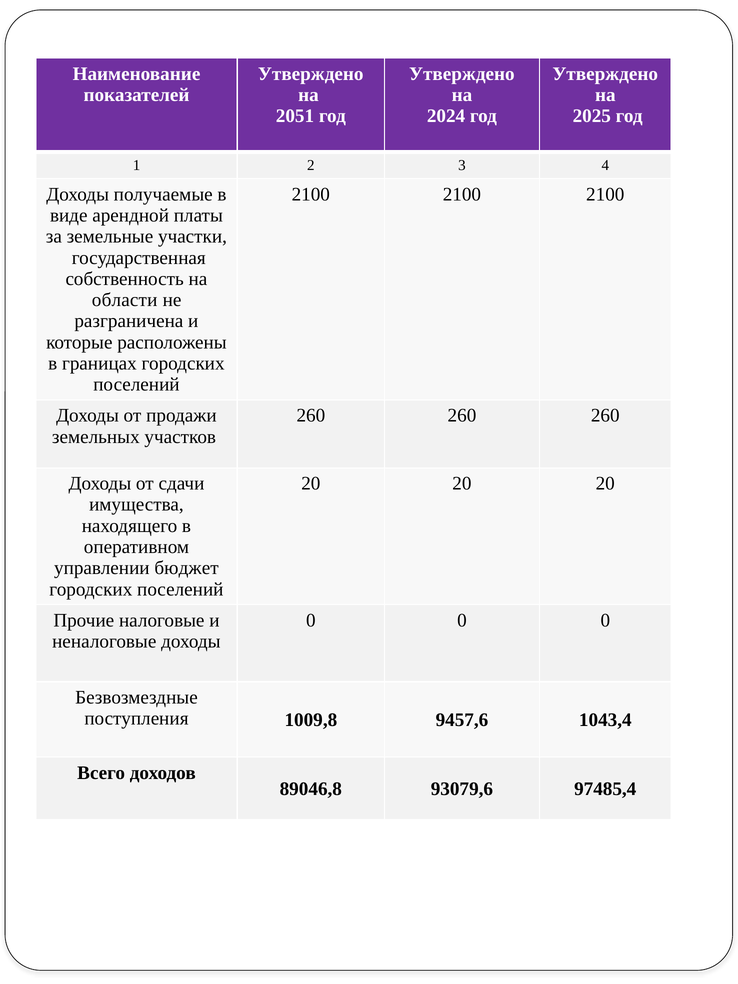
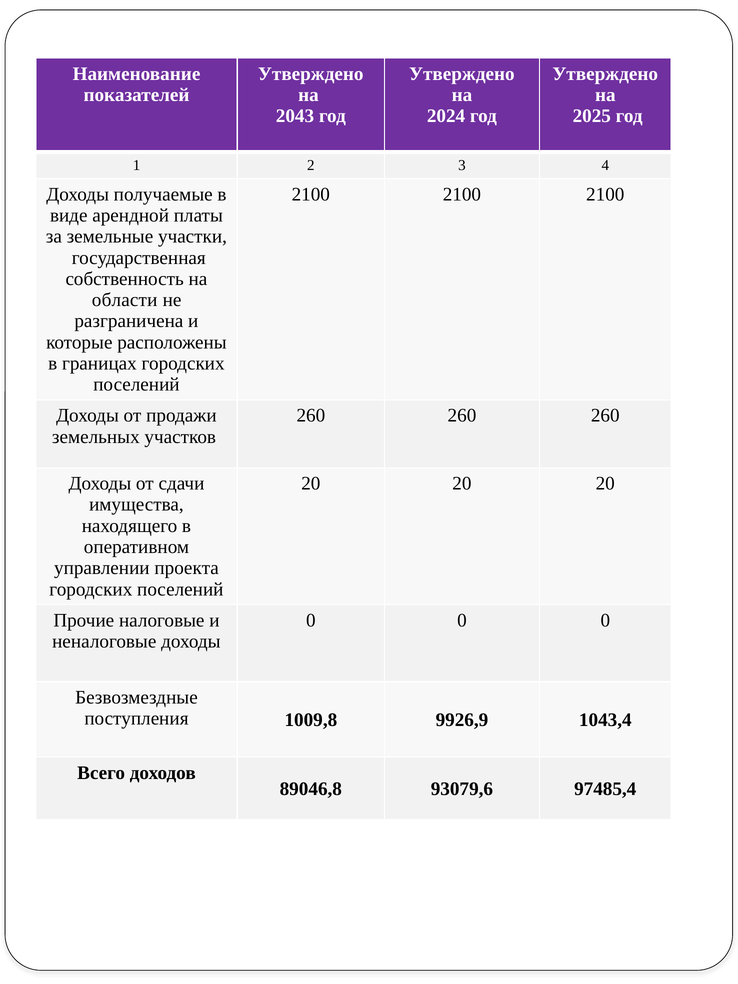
2051: 2051 -> 2043 (295, 116)
бюджет: бюджет -> проекта (187, 568)
9457,6: 9457,6 -> 9926,9 (462, 720)
